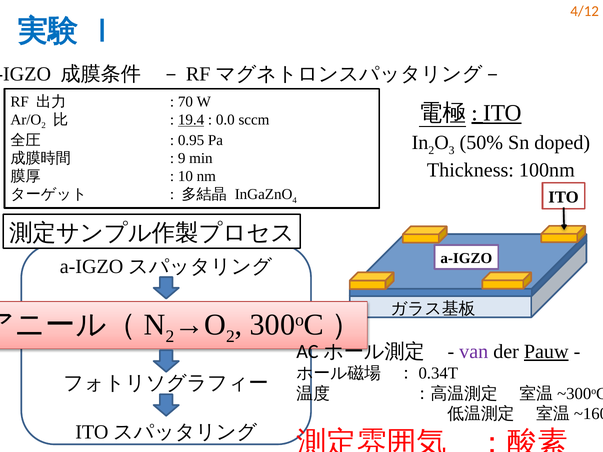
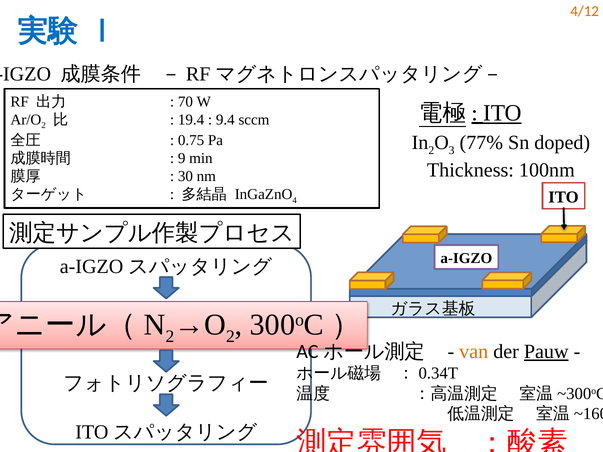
19.4 underline: present -> none (191, 120)
0.0: 0.0 -> 9.4 (225, 120)
50%: 50% -> 77% (481, 143)
0.95: 0.95 -> 0.75 (191, 140)
10: 10 -> 30 (185, 177)
van colour: purple -> orange (474, 352)
